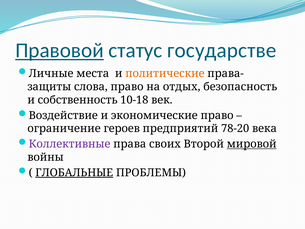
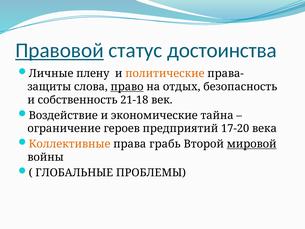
государстве: государстве -> достоинства (222, 50)
места: места -> плену (93, 73)
право underline: none -> present (127, 87)
10-18: 10-18 -> 21-18 (134, 100)
экономические право: право -> тайна (217, 115)
78-20: 78-20 -> 17-20 (235, 128)
Коллективные colour: purple -> orange (70, 144)
своих: своих -> грабь (165, 144)
ГЛОБАЛЬНЫЕ underline: present -> none (74, 172)
